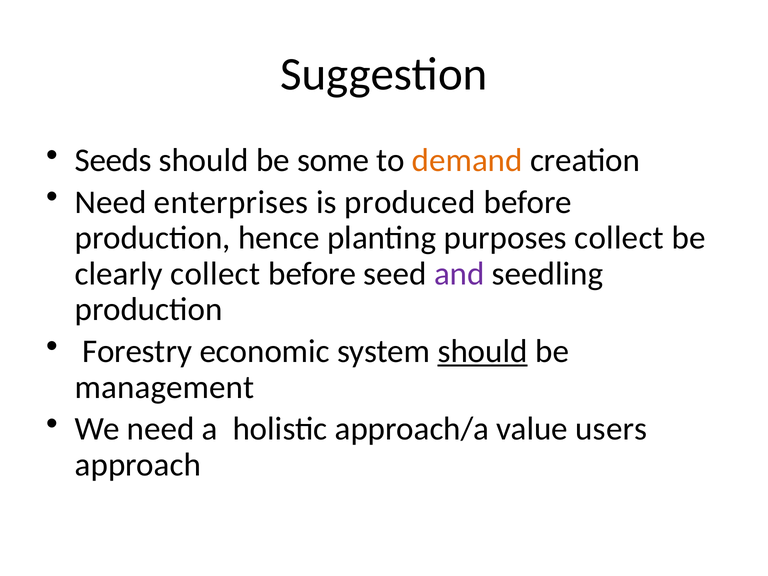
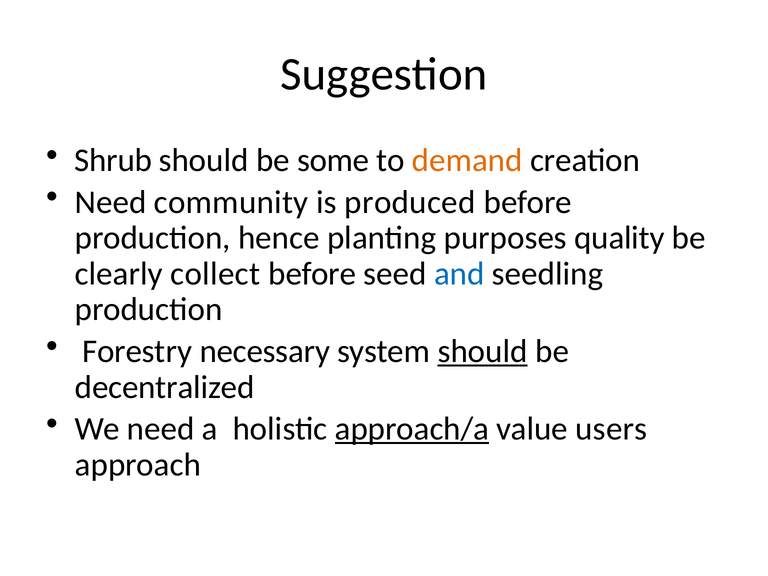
Seeds: Seeds -> Shrub (113, 160)
enterprises: enterprises -> community (231, 202)
purposes collect: collect -> quality (619, 238)
and colour: purple -> blue (459, 274)
economic: economic -> necessary (265, 351)
management: management -> decentralized (165, 387)
approach/a underline: none -> present (412, 429)
